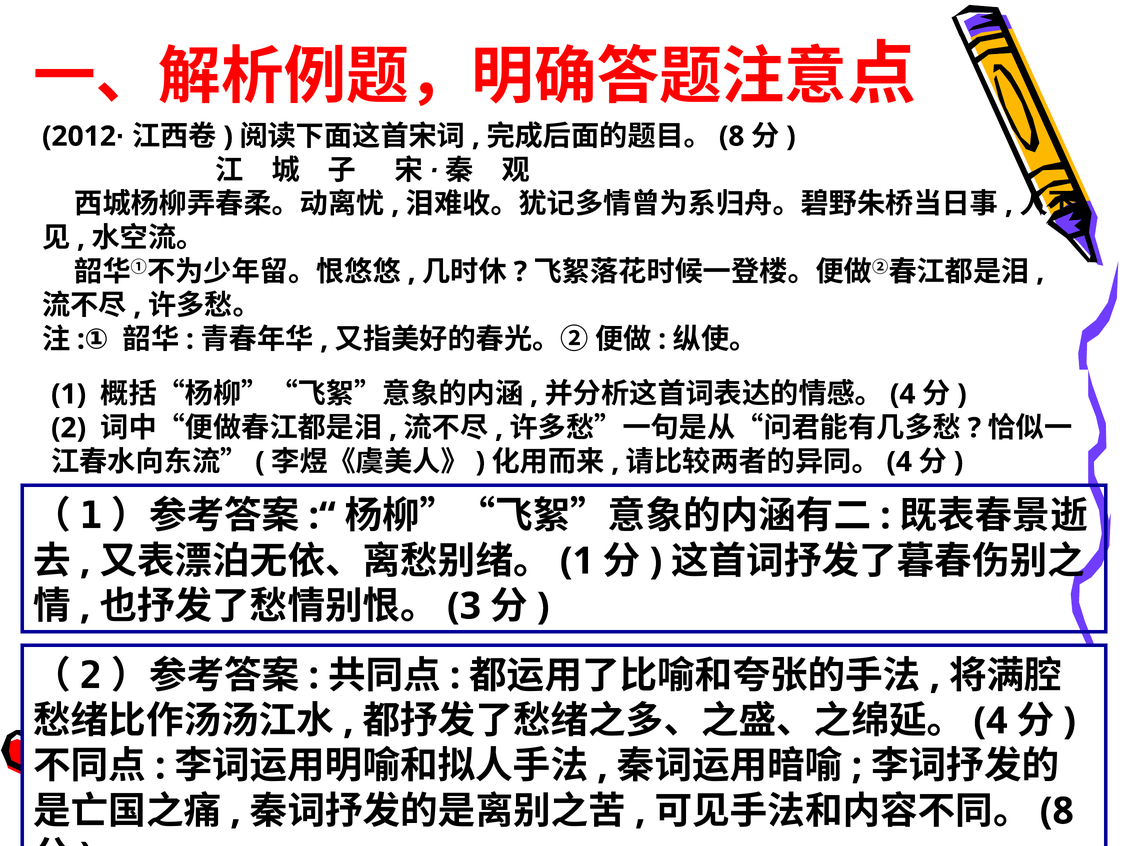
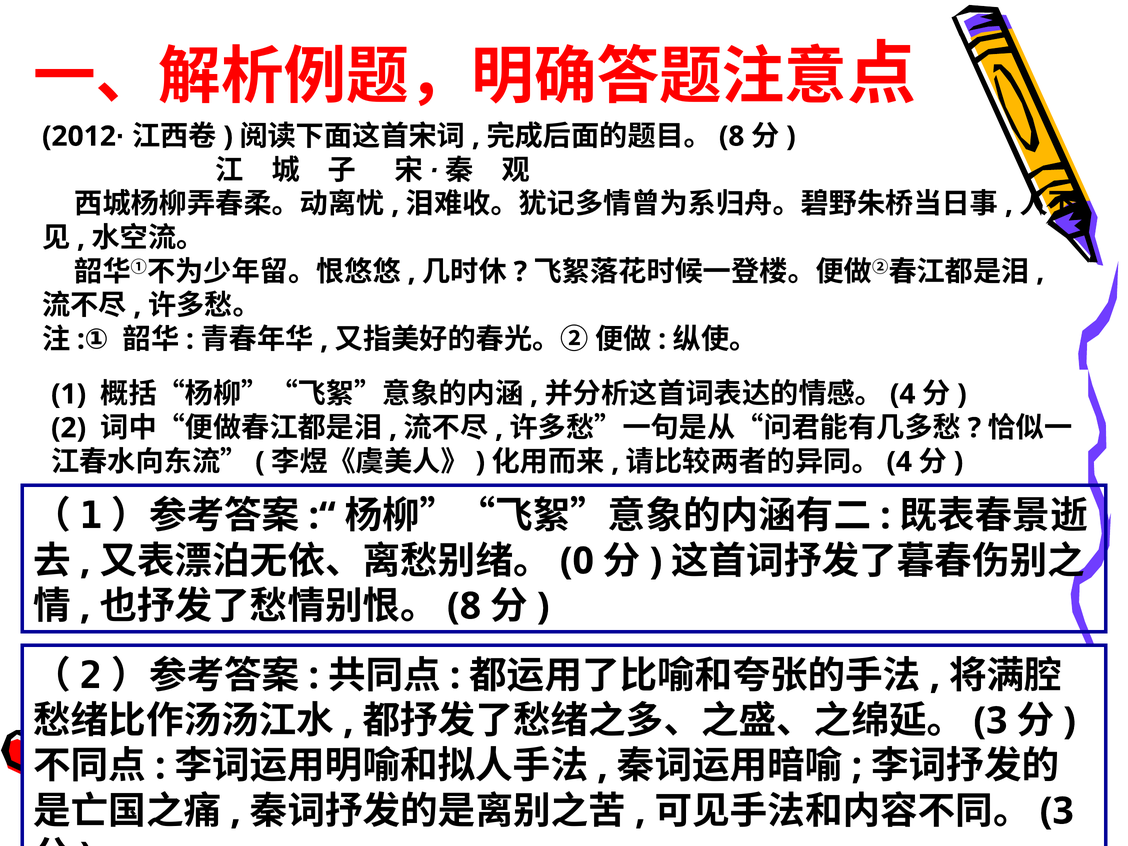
1: 1 -> 0 (577, 561)
3: 3 -> 8 (464, 606)
4: 4 -> 3 (990, 721)
8: 8 -> 3 (1057, 811)
